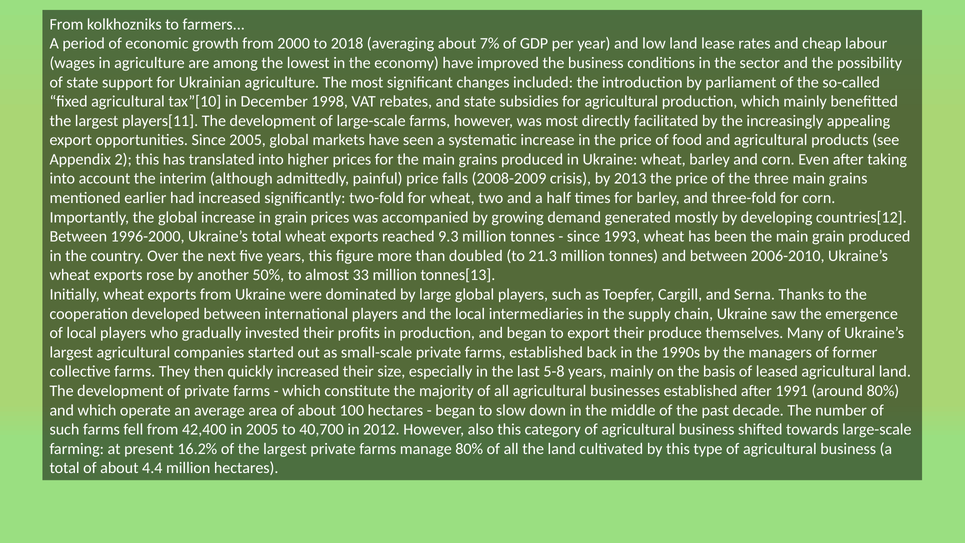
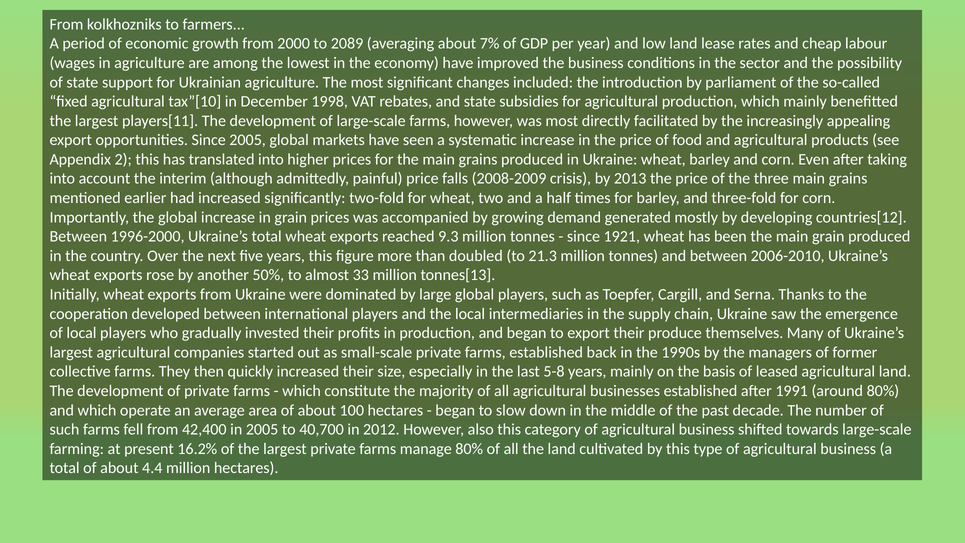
2018: 2018 -> 2089 (347, 44)
1993: 1993 -> 1921 (622, 236)
